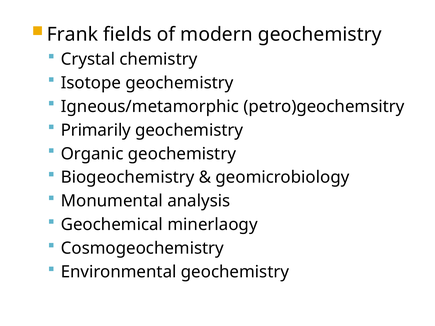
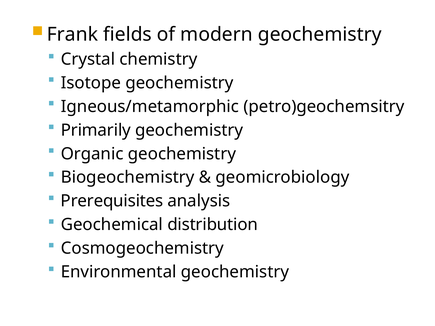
Monumental: Monumental -> Prerequisites (112, 201)
minerlaogy: minerlaogy -> distribution (213, 225)
